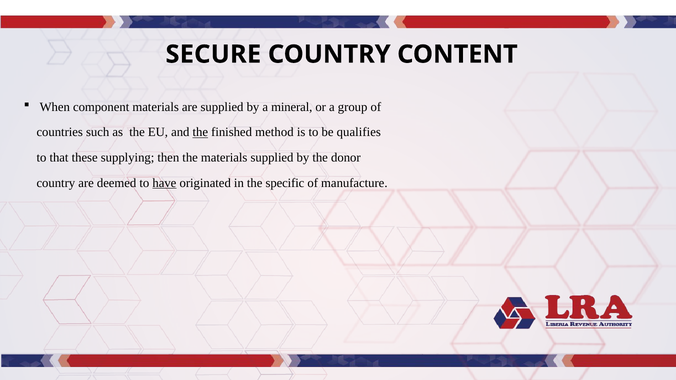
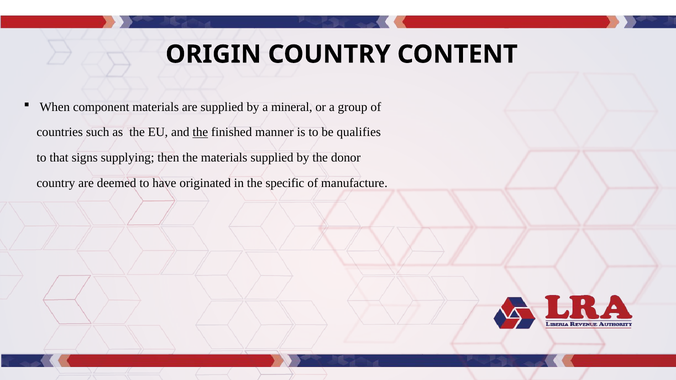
SECURE: SECURE -> ORIGIN (213, 54)
method: method -> manner (274, 132)
these: these -> signs (85, 158)
have underline: present -> none (164, 183)
